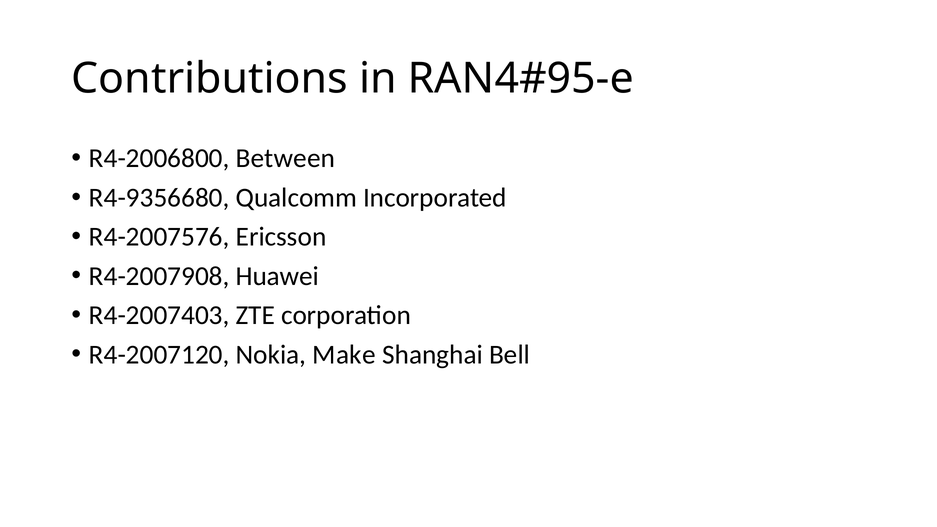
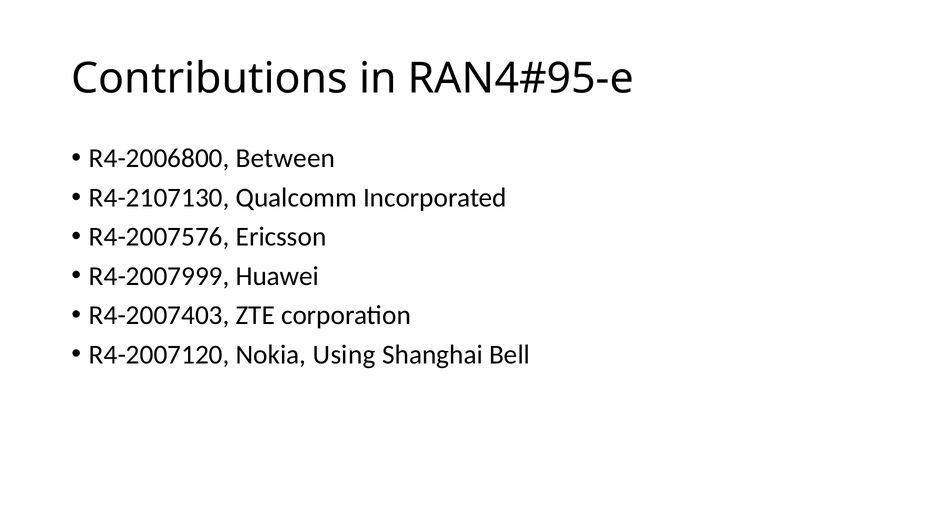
R4-9356680: R4-9356680 -> R4-2107130 (159, 198)
R4-2007908: R4-2007908 -> R4-2007999 (159, 276)
Make: Make -> Using (344, 355)
